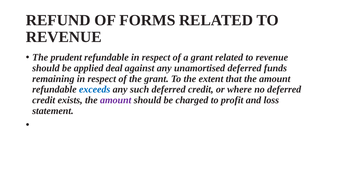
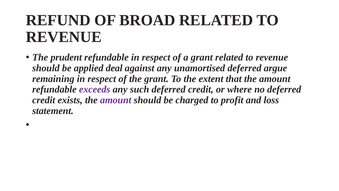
FORMS: FORMS -> BROAD (147, 20)
funds: funds -> argue (275, 68)
exceeds colour: blue -> purple (95, 89)
